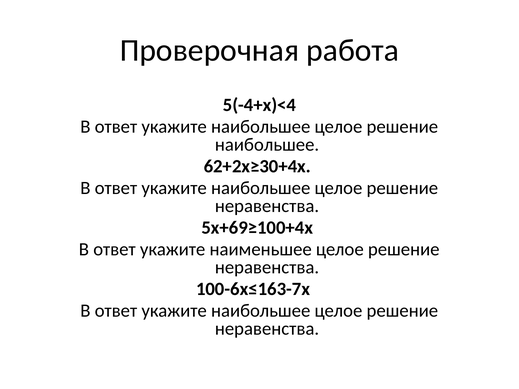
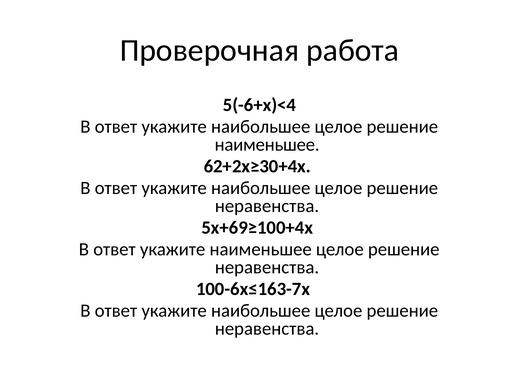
5(-4+х)<4: 5(-4+х)<4 -> 5(-6+х)<4 (259, 105)
наибольшее: наибольшее -> наименьшее (267, 145)
